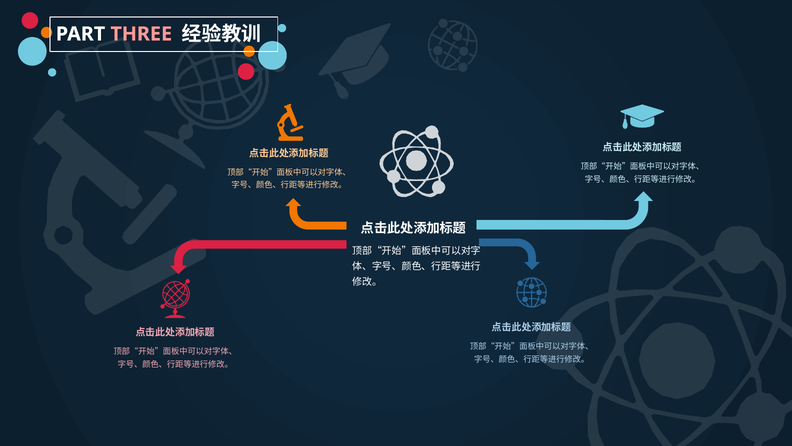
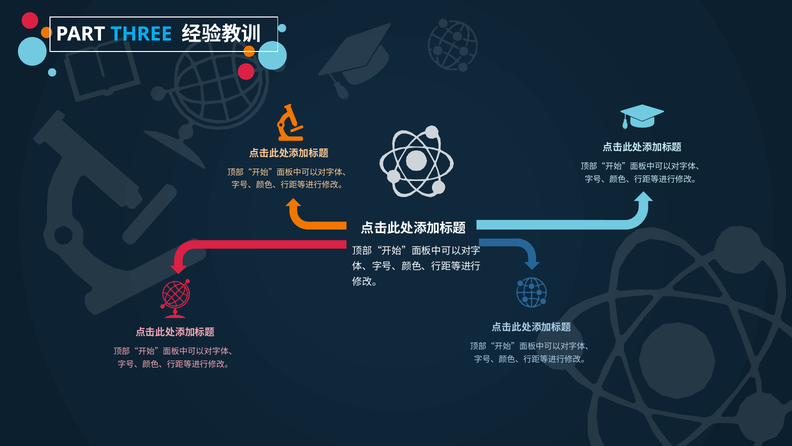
THREE colour: pink -> light blue (141, 34)
